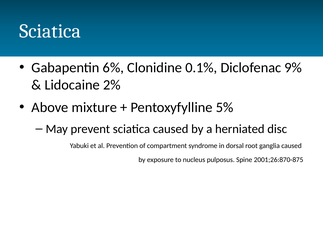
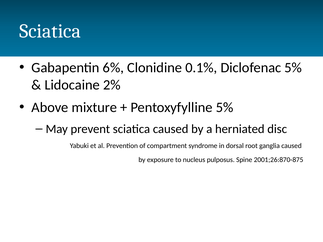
Diclofenac 9%: 9% -> 5% (293, 68)
